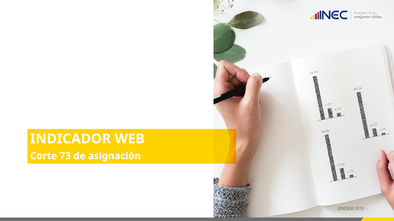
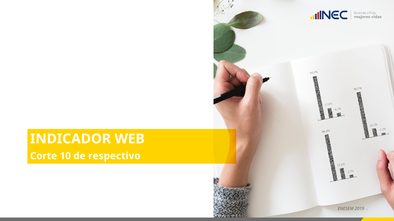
73: 73 -> 10 (65, 156)
asignación: asignación -> respectivo (114, 156)
